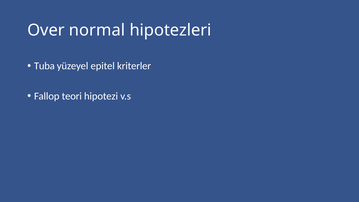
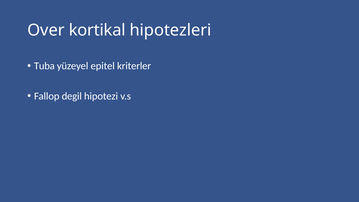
normal: normal -> kortikal (97, 30)
teori: teori -> degil (72, 96)
